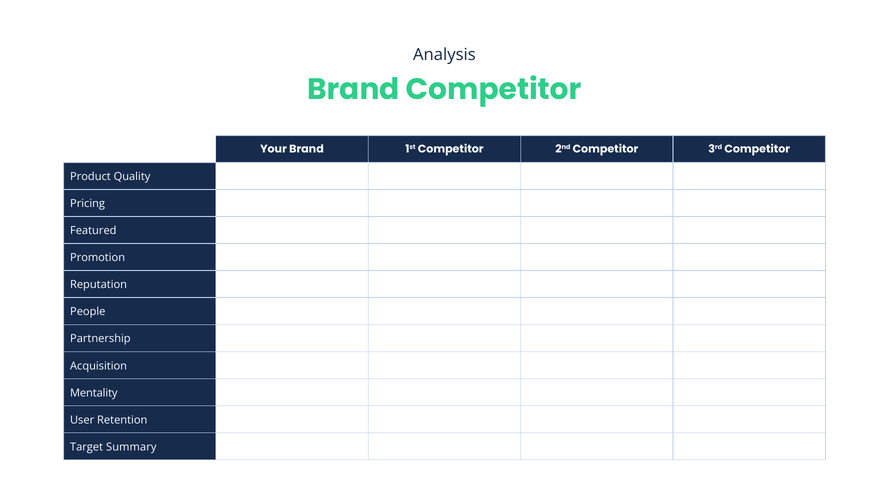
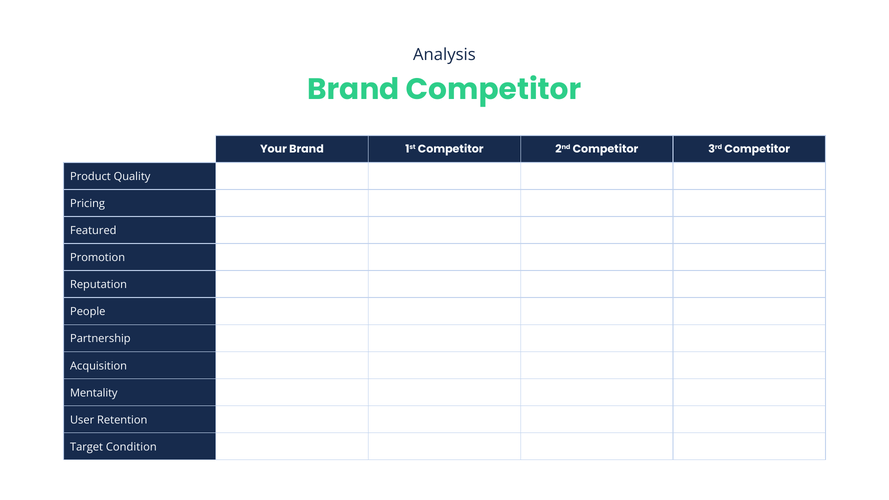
Summary: Summary -> Condition (131, 447)
